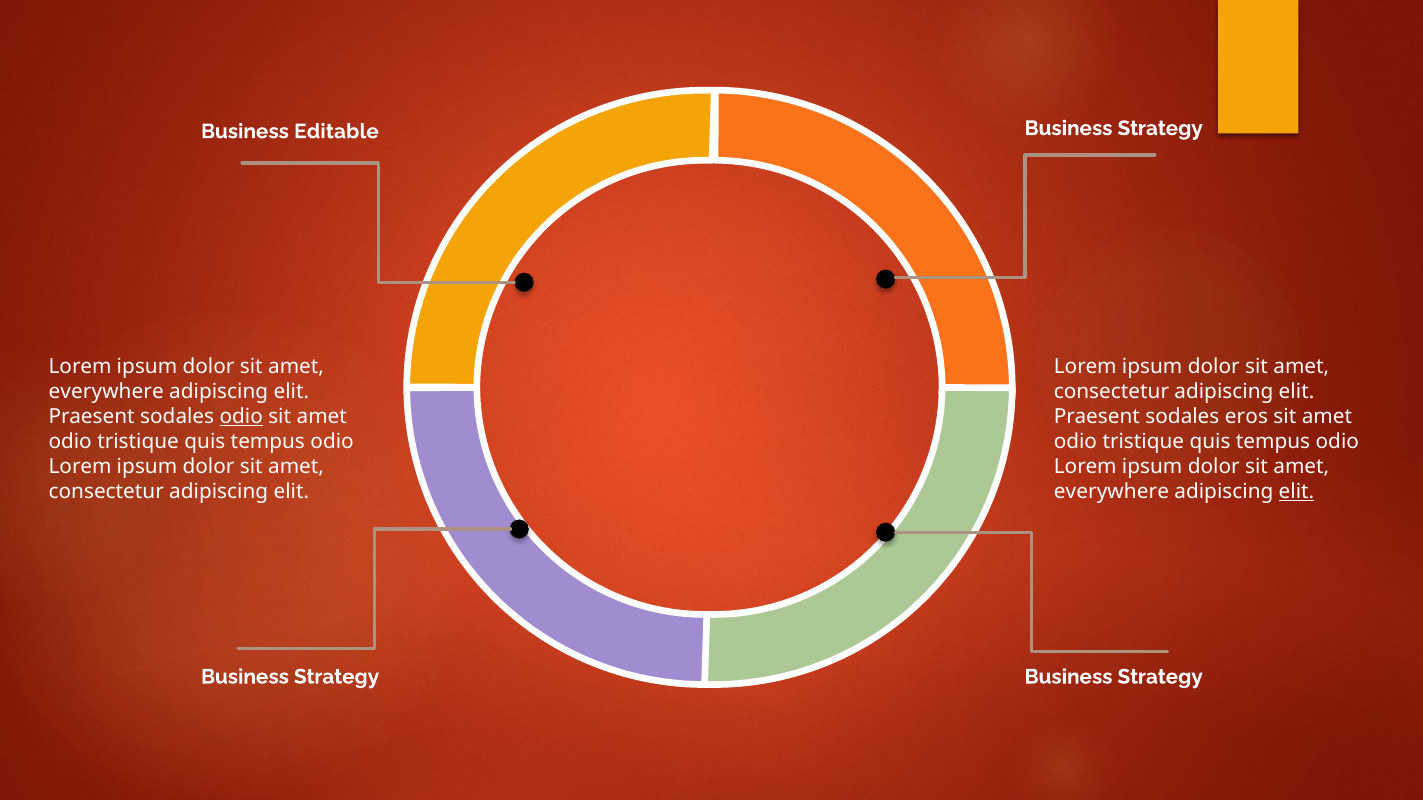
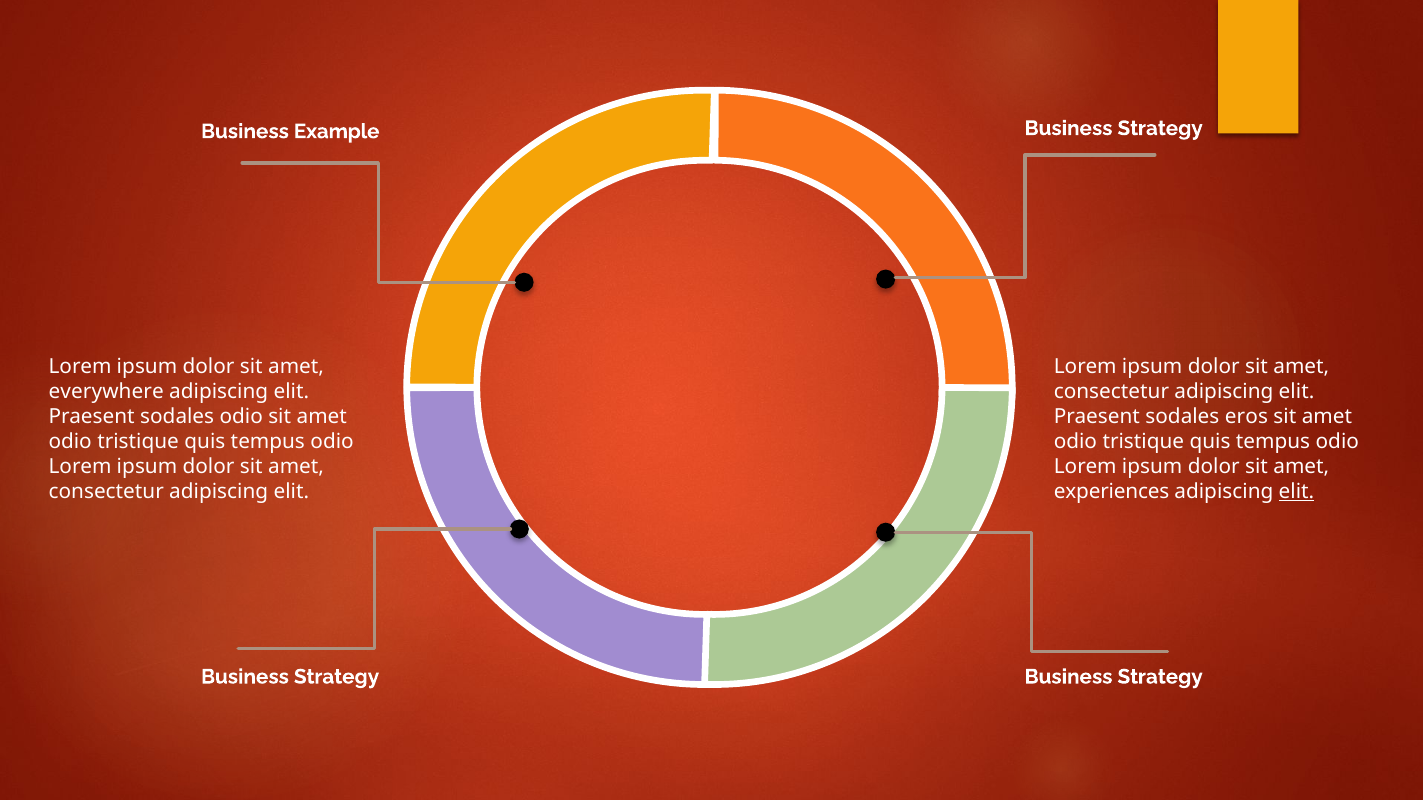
Editable: Editable -> Example (337, 131)
odio underline: present -> none (241, 417)
everywhere: everywhere -> experiences (1112, 492)
